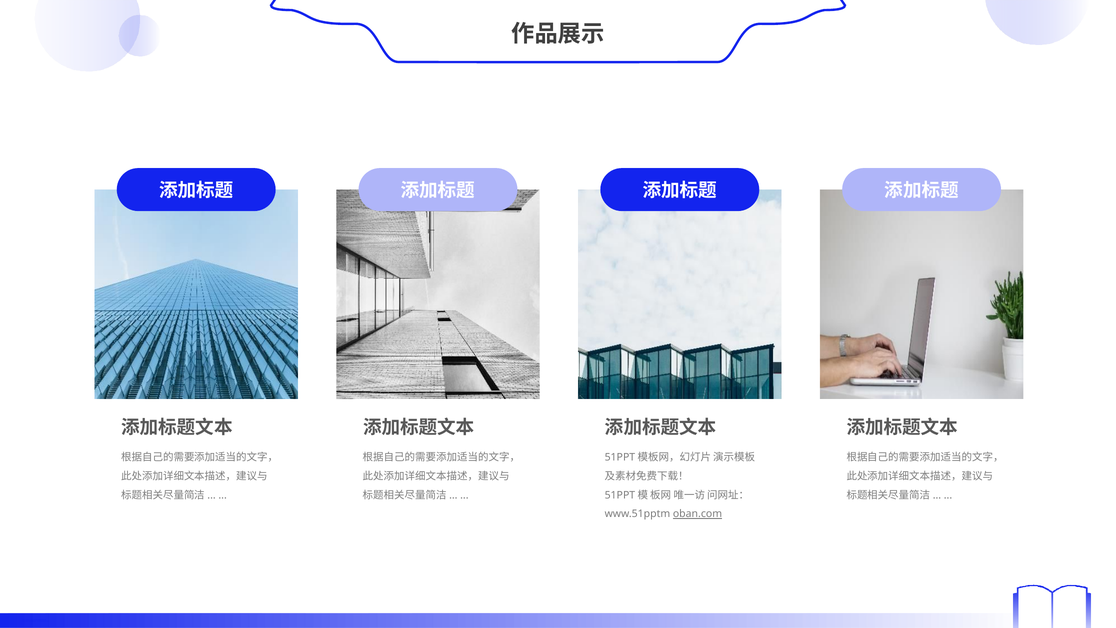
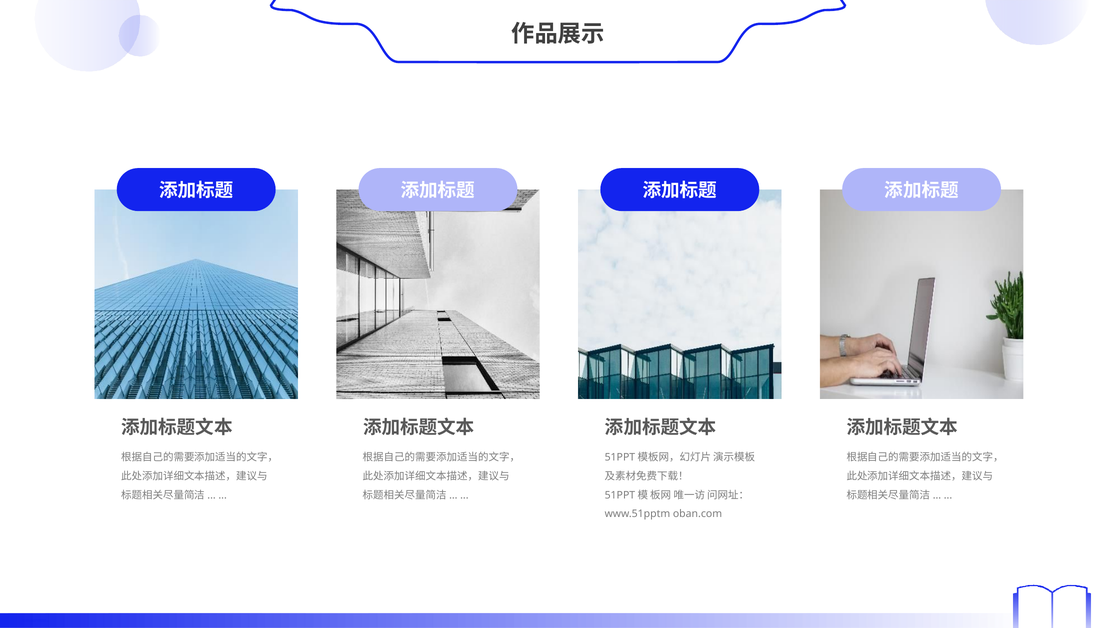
oban.com underline: present -> none (697, 514)
